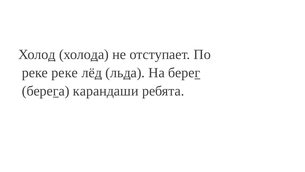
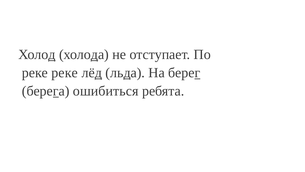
карандаши: карандаши -> ошибиться (106, 91)
